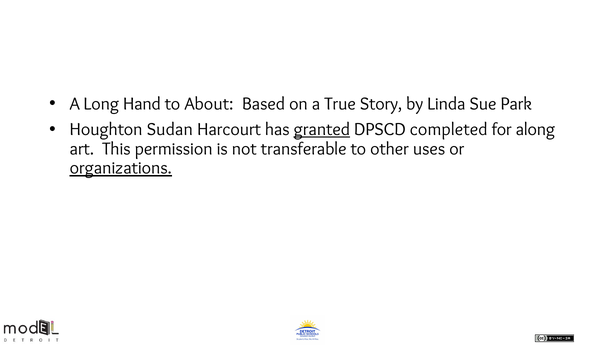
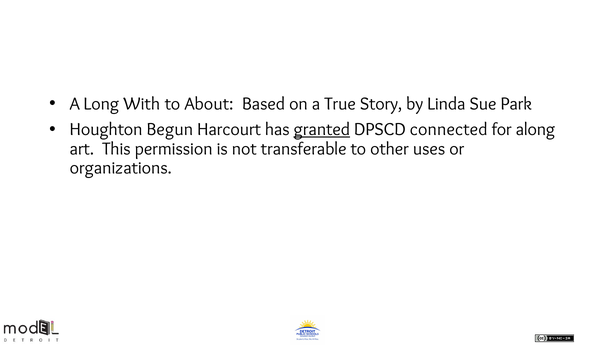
Hand: Hand -> With (142, 104)
Sudan: Sudan -> Begun (170, 129)
completed: completed -> connected (449, 129)
organizations underline: present -> none (121, 168)
